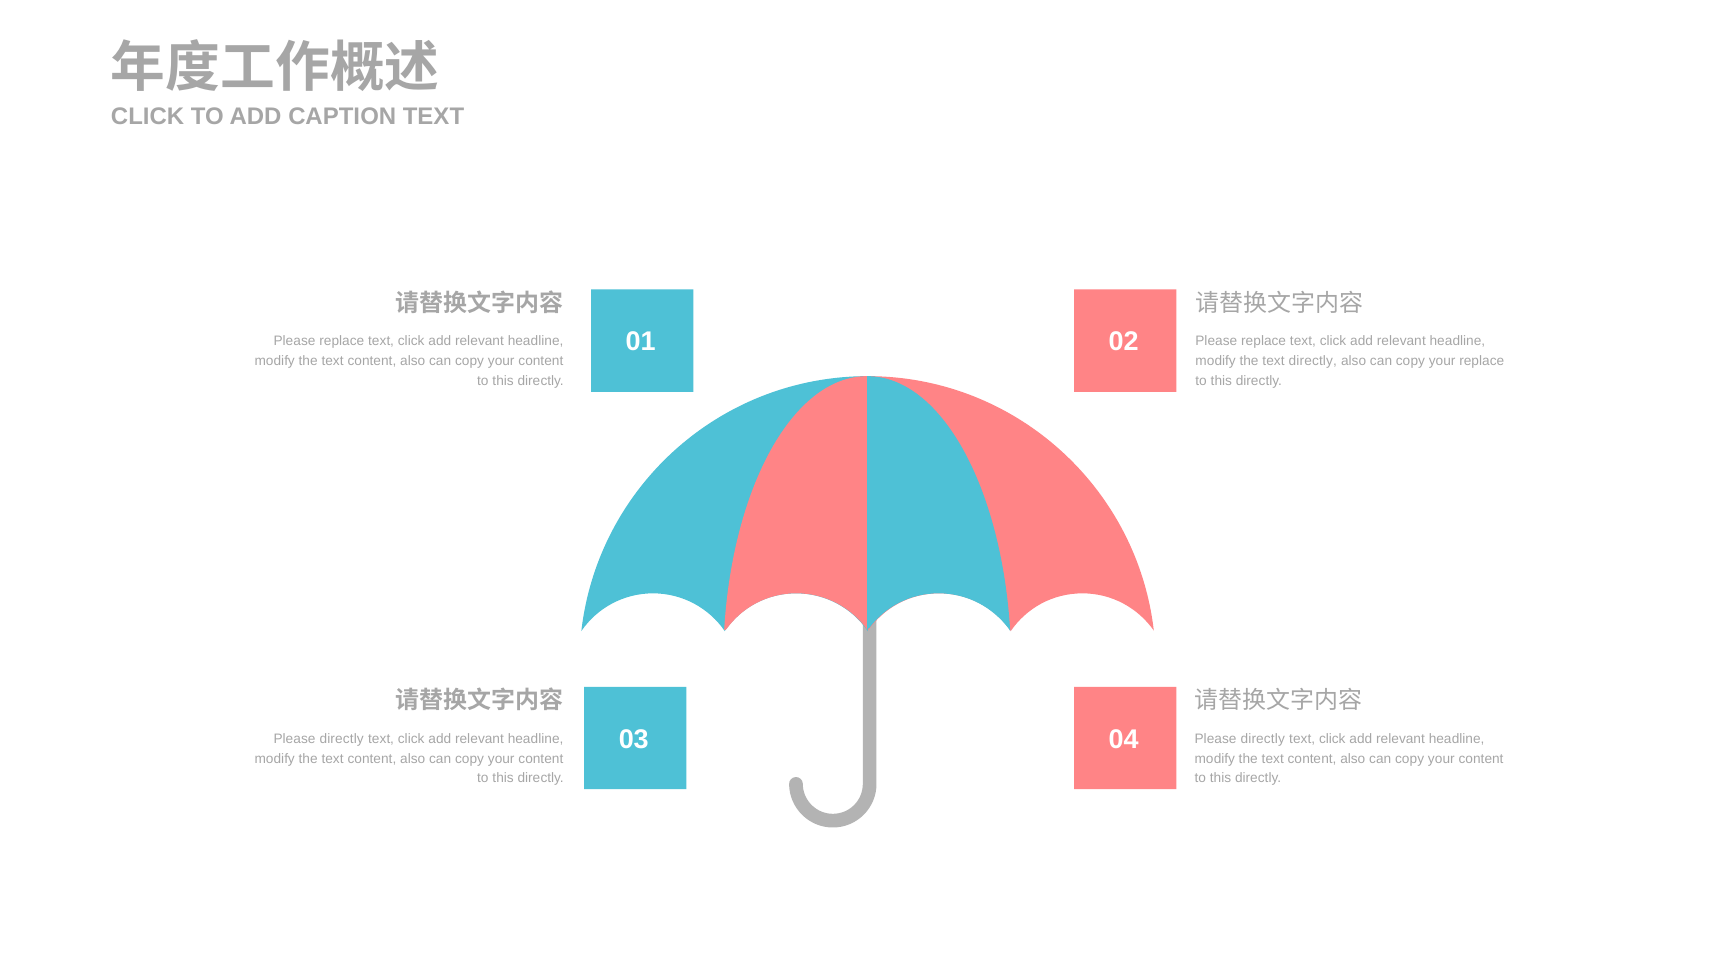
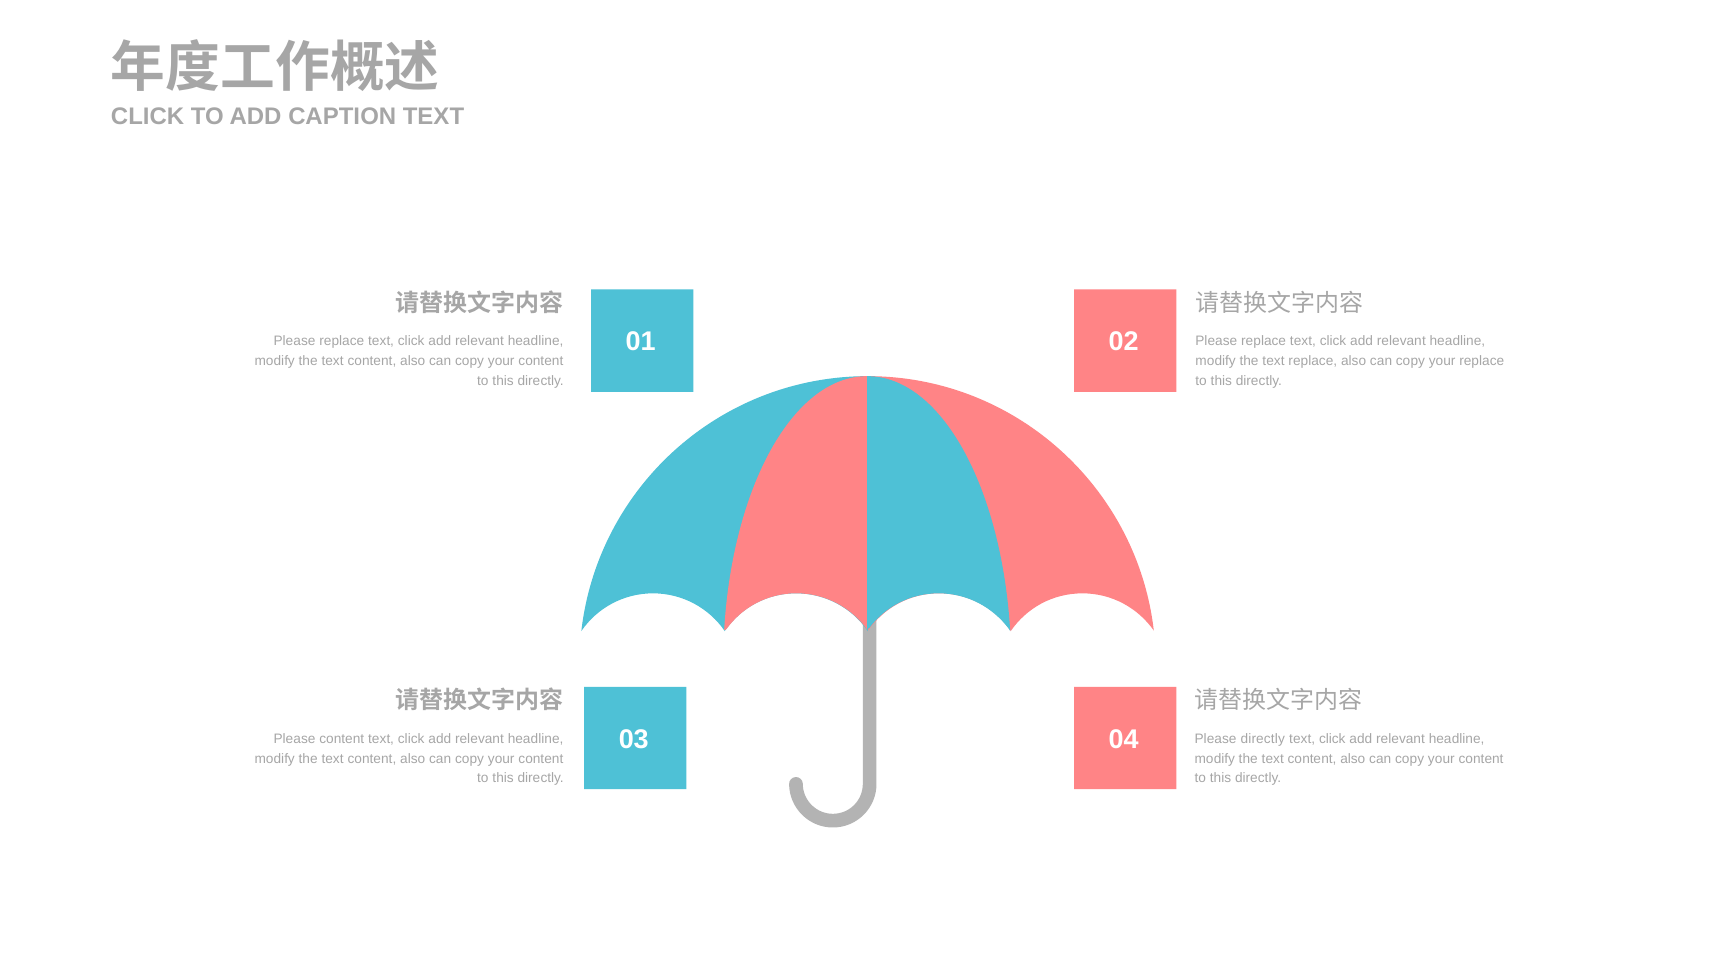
text directly: directly -> replace (1313, 361)
directly: directly -> content (342, 739)
